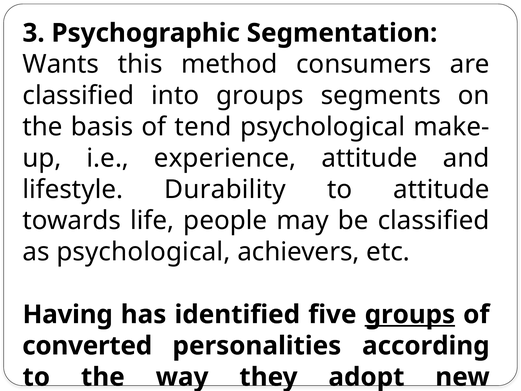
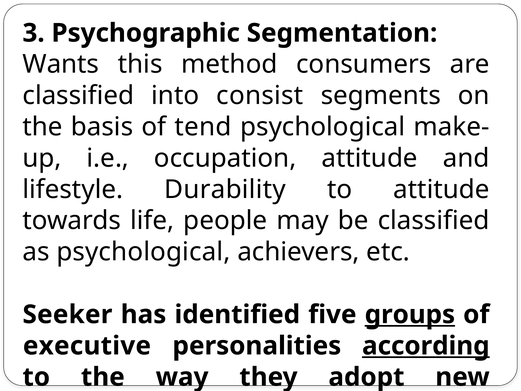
into groups: groups -> consist (260, 96)
experience: experience -> occupation (225, 158)
Having: Having -> Seeker (67, 314)
converted: converted -> executive (87, 346)
according underline: none -> present (426, 346)
